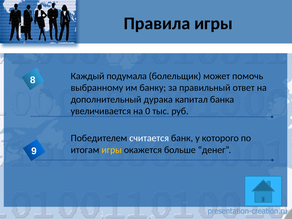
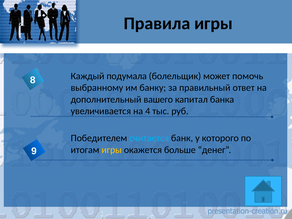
дурака: дурака -> вашего (158, 99)
0: 0 -> 4 (148, 111)
считается colour: white -> light blue (149, 138)
